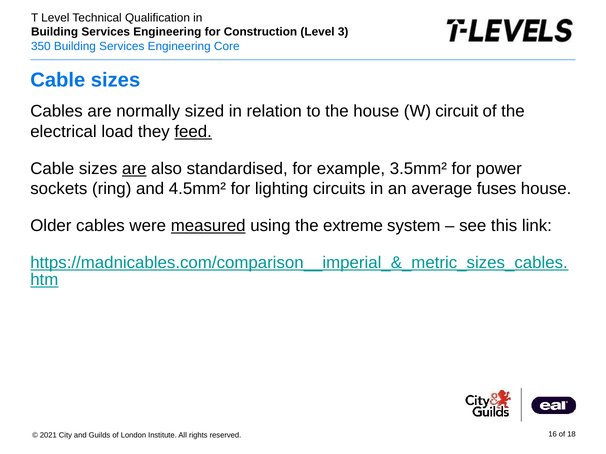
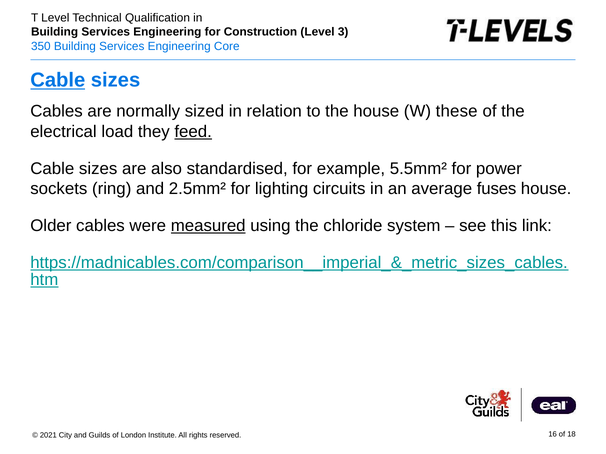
Cable underline: none -> present (58, 80)
circuit: circuit -> these (457, 111)
are underline: present -> none (134, 169)
3.5mm²: 3.5mm² -> 5.5mm² (418, 169)
4.5mm²: 4.5mm² -> 2.5mm² (197, 189)
extreme: extreme -> chloride (353, 226)
